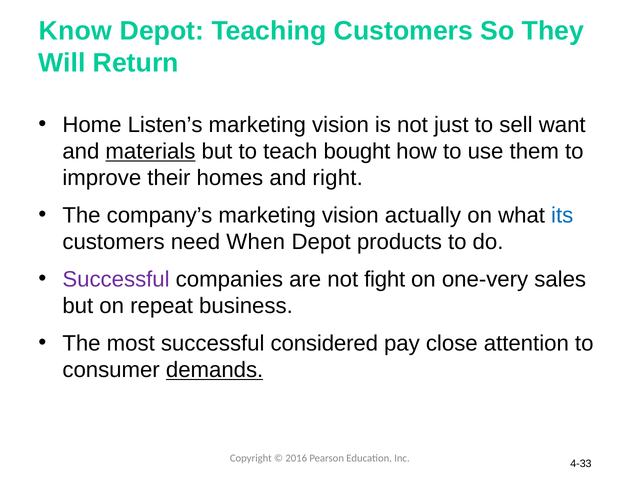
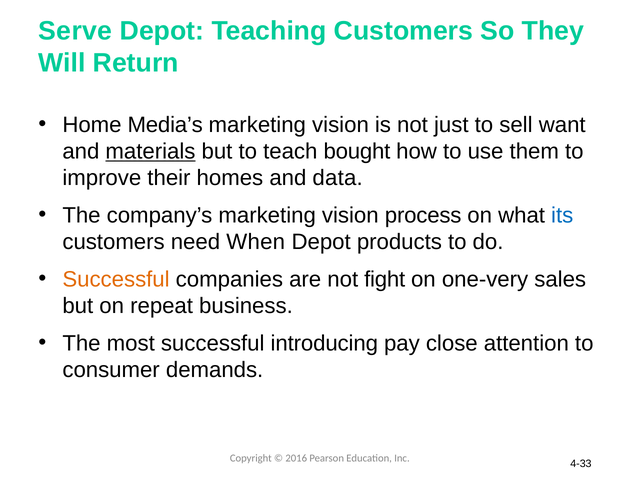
Know: Know -> Serve (75, 31)
Listen’s: Listen’s -> Media’s (165, 125)
right: right -> data (338, 178)
actually: actually -> process (423, 215)
Successful colour: purple -> orange (116, 279)
considered: considered -> introducing (324, 343)
demands underline: present -> none (215, 370)
